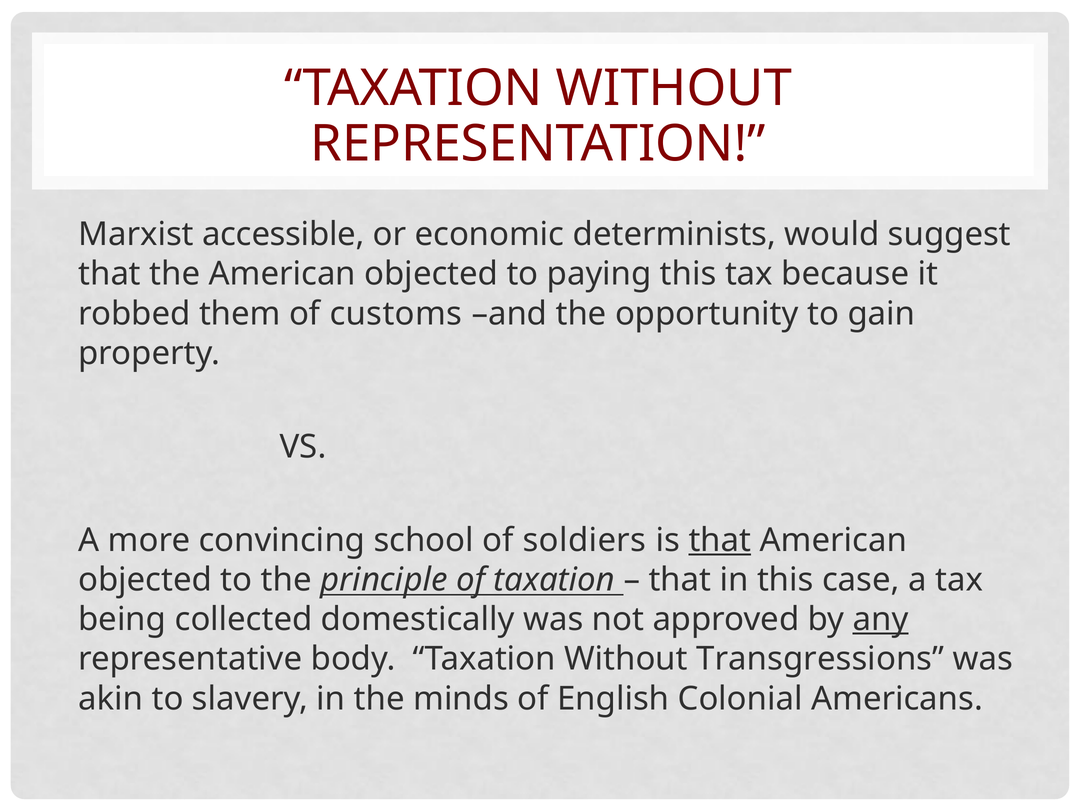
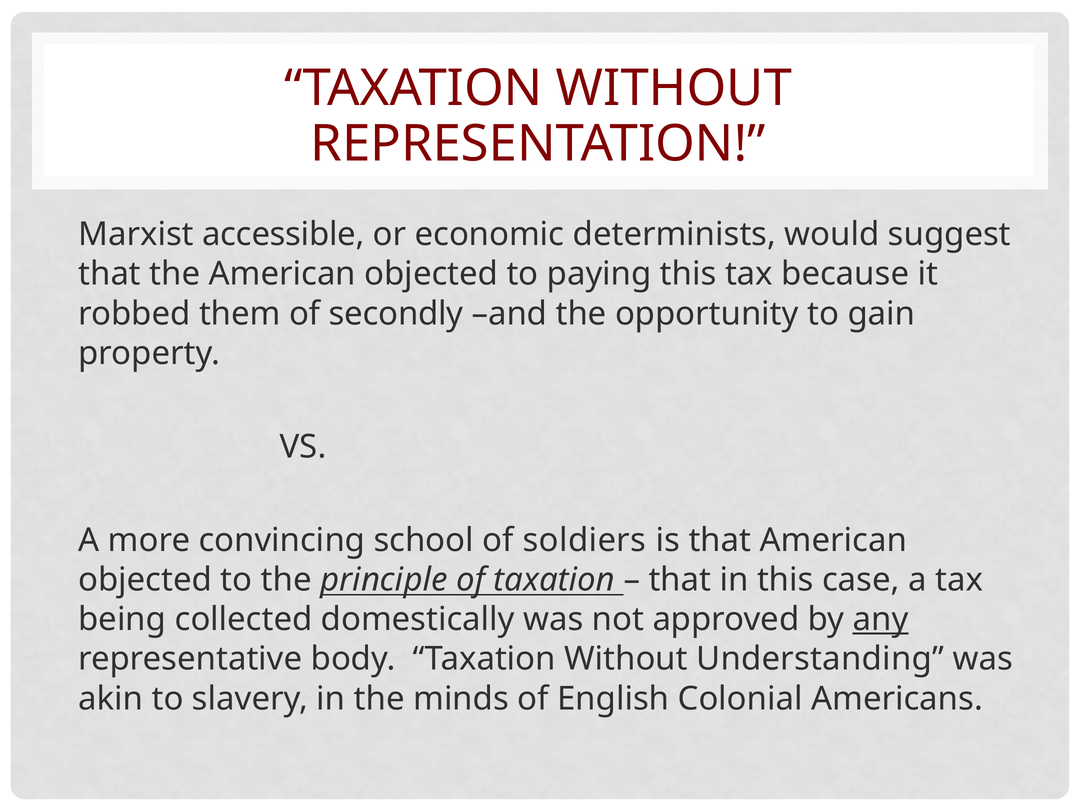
customs: customs -> secondly (396, 314)
that underline: present -> none (720, 540)
Transgressions: Transgressions -> Understanding (820, 659)
